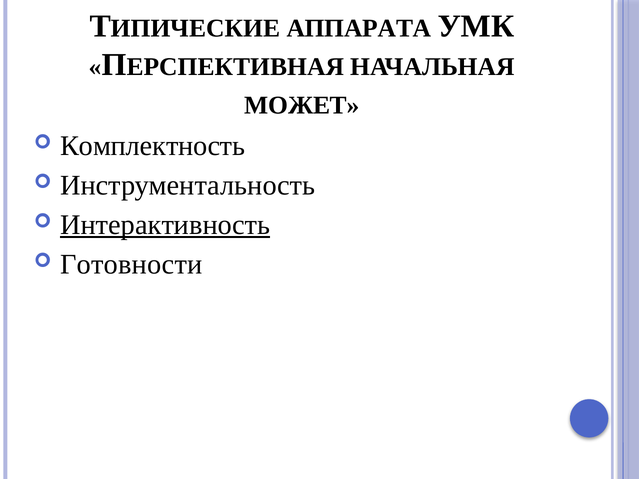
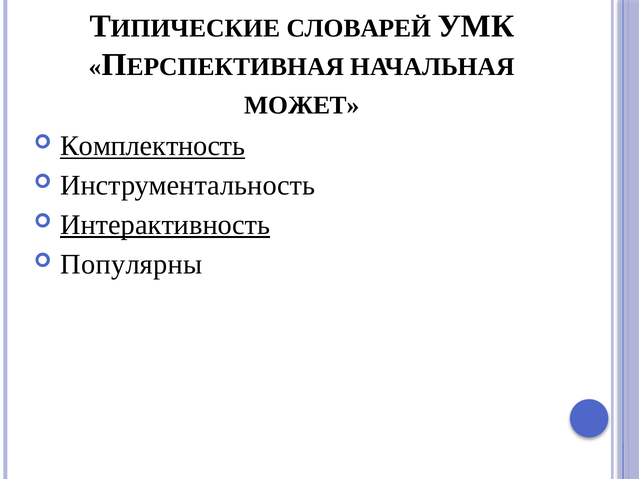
АППАРАТА: АППАРАТА -> СЛОВАРЕЙ (359, 29)
Комплектность underline: none -> present (153, 146)
Готовности: Готовности -> Популярны (131, 264)
